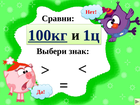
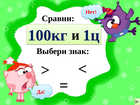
100кг underline: present -> none (48, 35)
